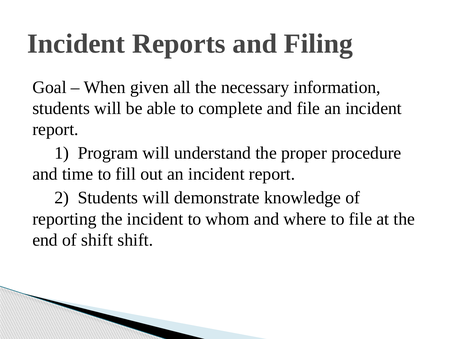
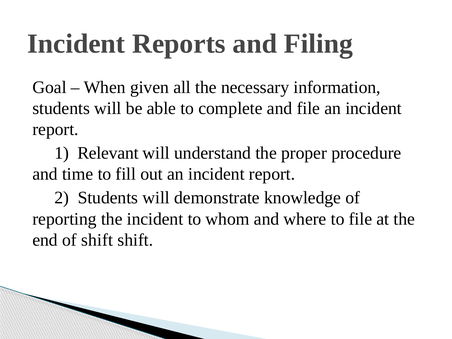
Program: Program -> Relevant (108, 153)
